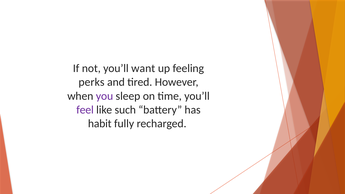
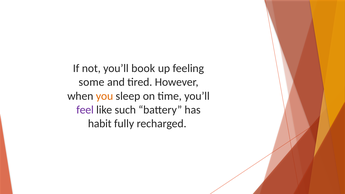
want: want -> book (143, 68)
perks: perks -> some (91, 82)
you colour: purple -> orange (105, 96)
